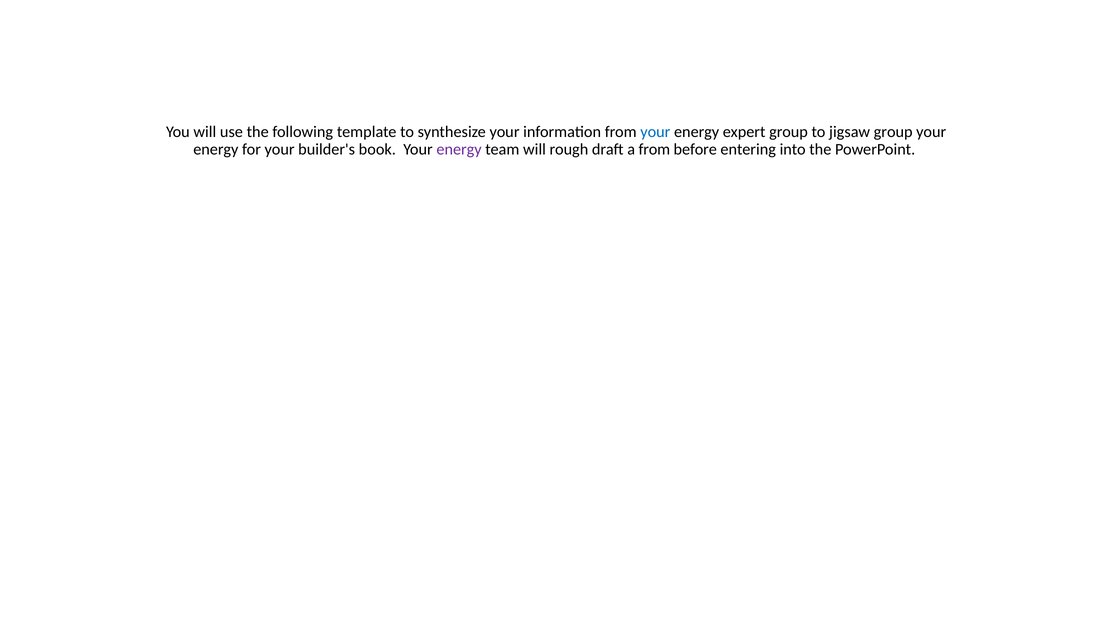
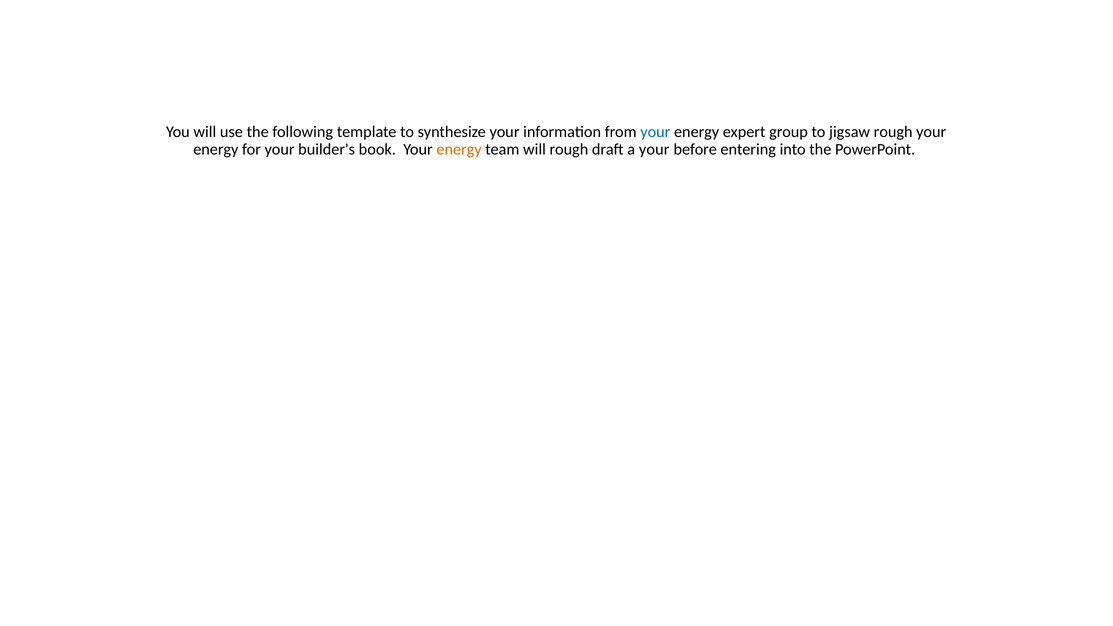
jigsaw group: group -> rough (893, 132)
energy colour: purple -> orange (459, 149)
a from: from -> your (654, 149)
